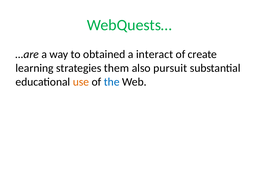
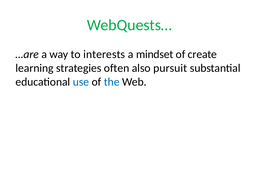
obtained: obtained -> interests (104, 54)
interact: interact -> mindset (155, 54)
them: them -> often (117, 68)
use colour: orange -> blue (81, 82)
